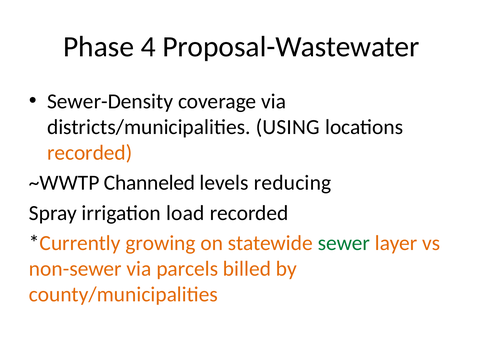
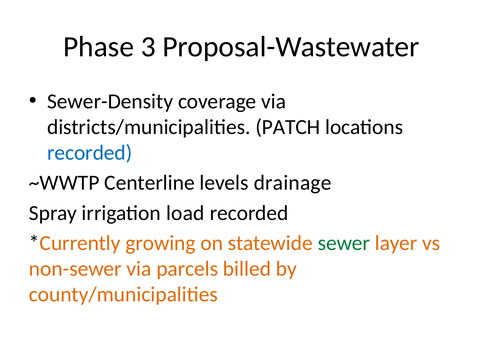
4: 4 -> 3 (148, 47)
USING: USING -> PATCH (288, 127)
recorded colour: orange -> blue (90, 153)
Channeled: Channeled -> Centerline (149, 183)
reducing: reducing -> drainage (293, 183)
